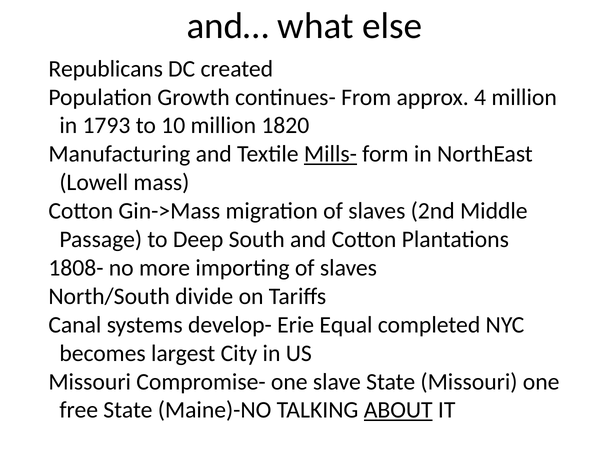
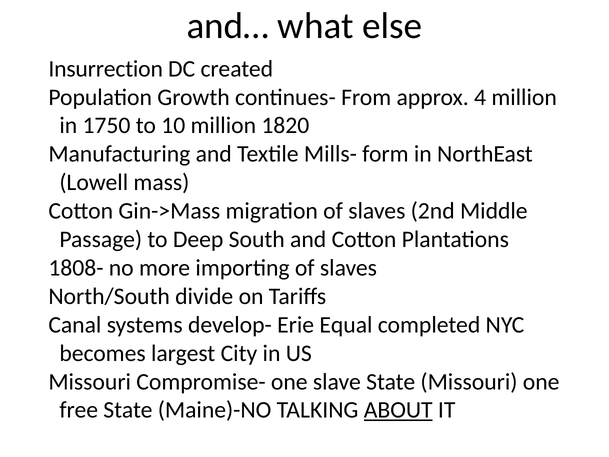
Republicans: Republicans -> Insurrection (106, 69)
1793: 1793 -> 1750 (106, 126)
Mills- underline: present -> none (330, 154)
